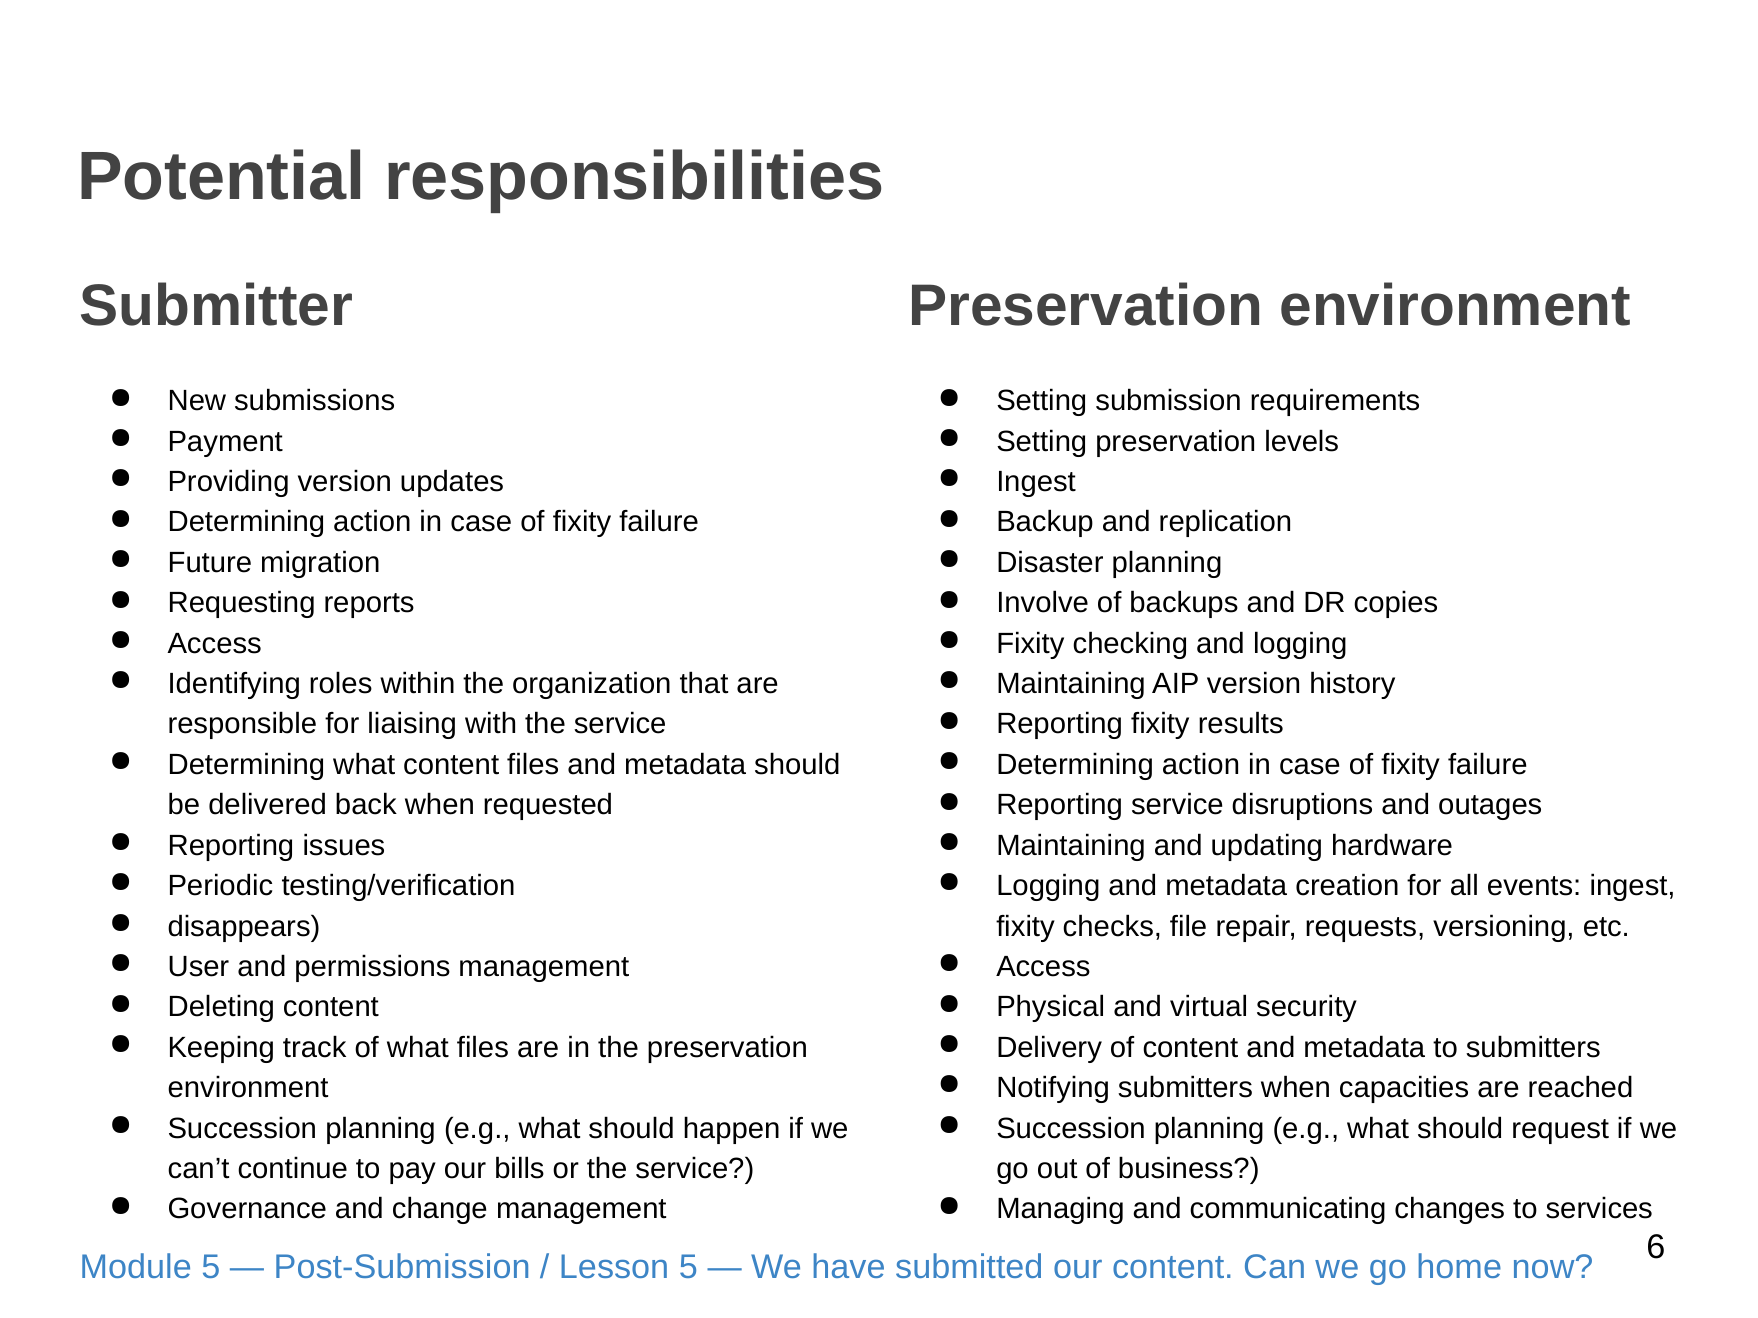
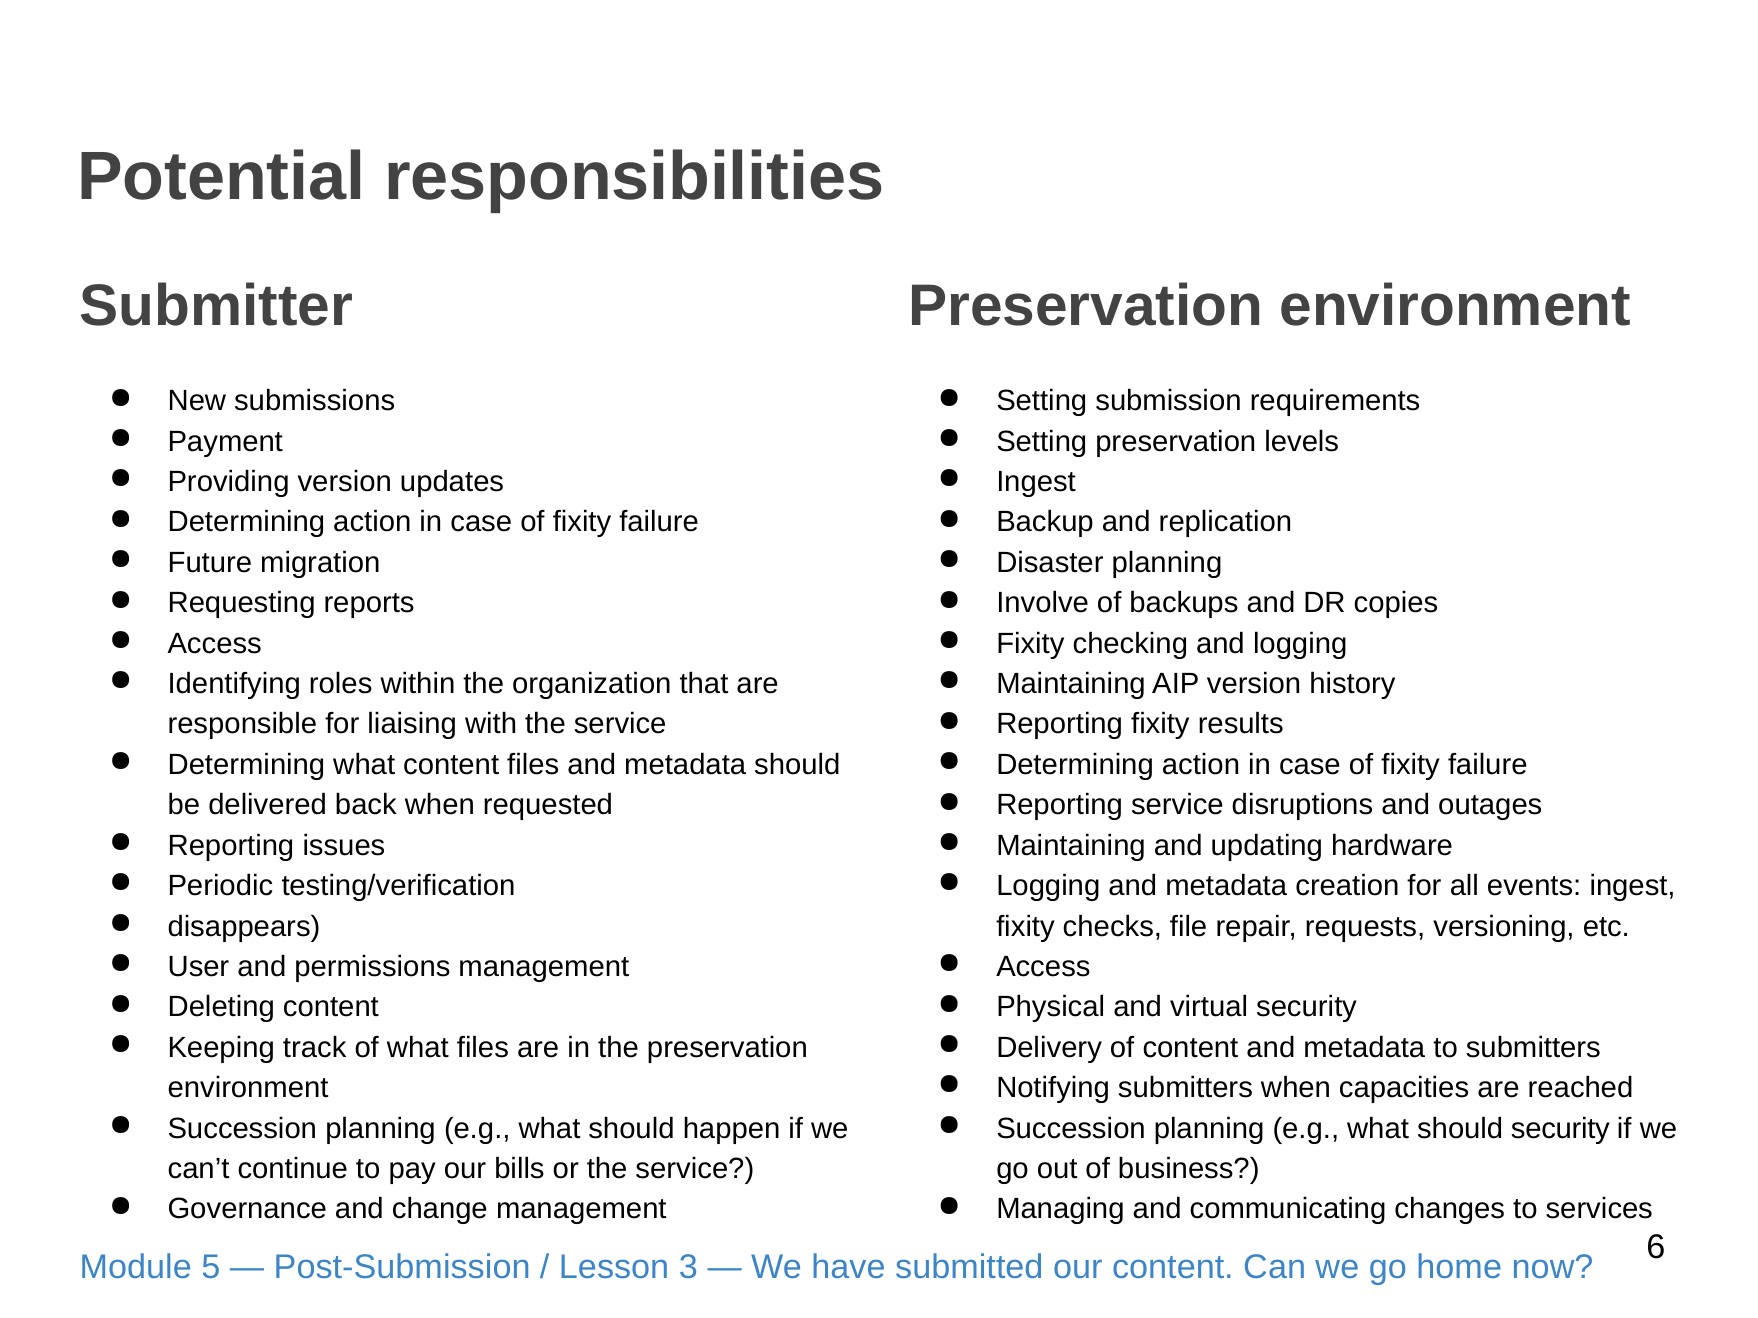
should request: request -> security (1560, 1129)
Lesson 5: 5 -> 3 (688, 1267)
